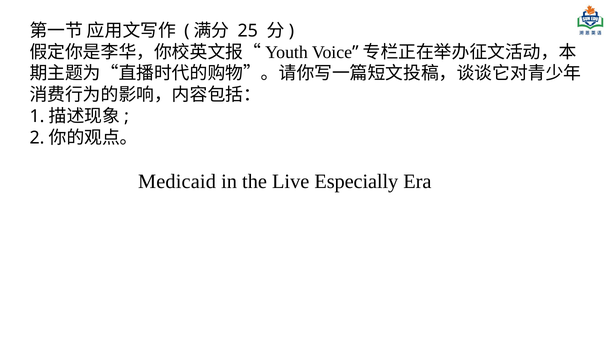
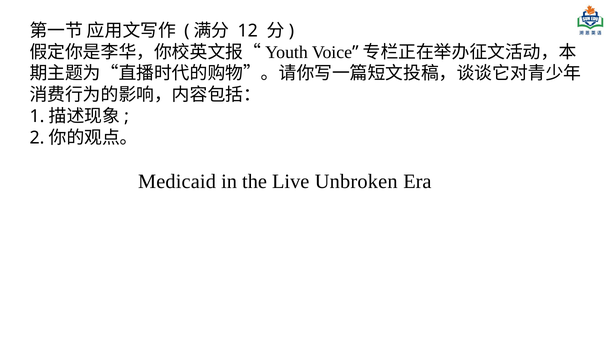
25: 25 -> 12 (248, 31)
Especially: Especially -> Unbroken (356, 181)
